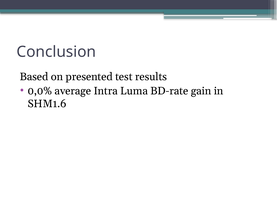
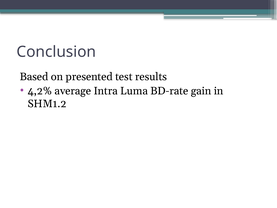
0,0%: 0,0% -> 4,2% (40, 91)
SHM1.6: SHM1.6 -> SHM1.2 (47, 104)
